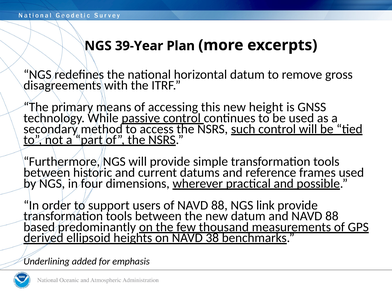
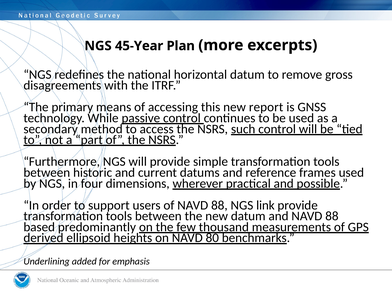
39-Year: 39-Year -> 45-Year (139, 46)
height: height -> report (266, 107)
38: 38 -> 80 (212, 238)
